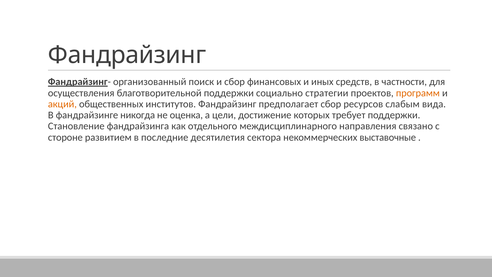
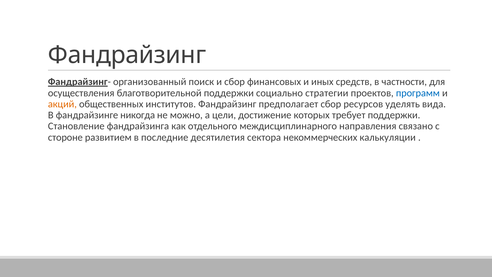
программ colour: orange -> blue (418, 93)
слабым: слабым -> уделять (403, 104)
оценка: оценка -> можно (186, 115)
выставочные: выставочные -> калькуляции (388, 137)
